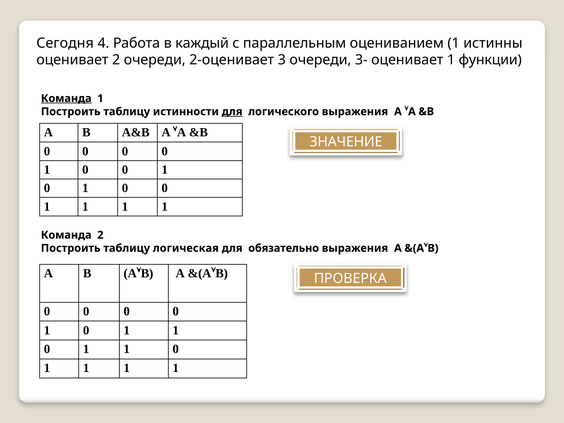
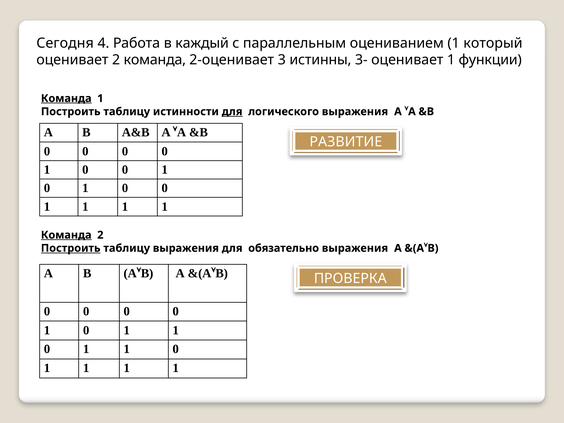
истинны: истинны -> который (493, 43)
2 очереди: очереди -> команда (155, 60)
3 очереди: очереди -> истинны (320, 60)
ЗНАЧЕНИЕ: ЗНАЧЕНИЕ -> РАЗВИТИЕ (346, 142)
Команда underline: none -> present (66, 235)
Построить underline: none -> present (71, 248)
таблицу логическая: логическая -> выражения (186, 248)
